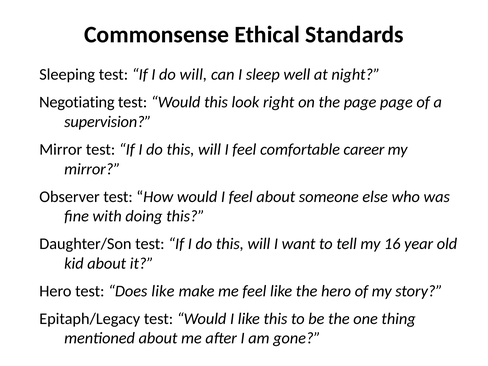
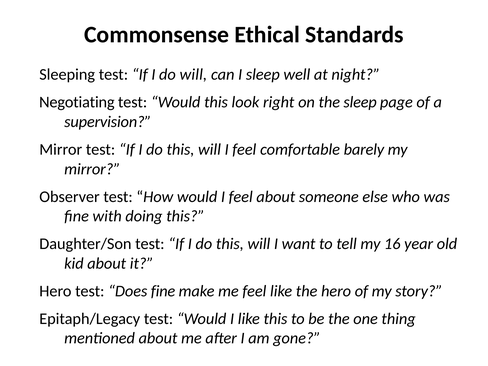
the page: page -> sleep (360, 102)
career: career -> barely (364, 149)
Does like: like -> fine (163, 291)
